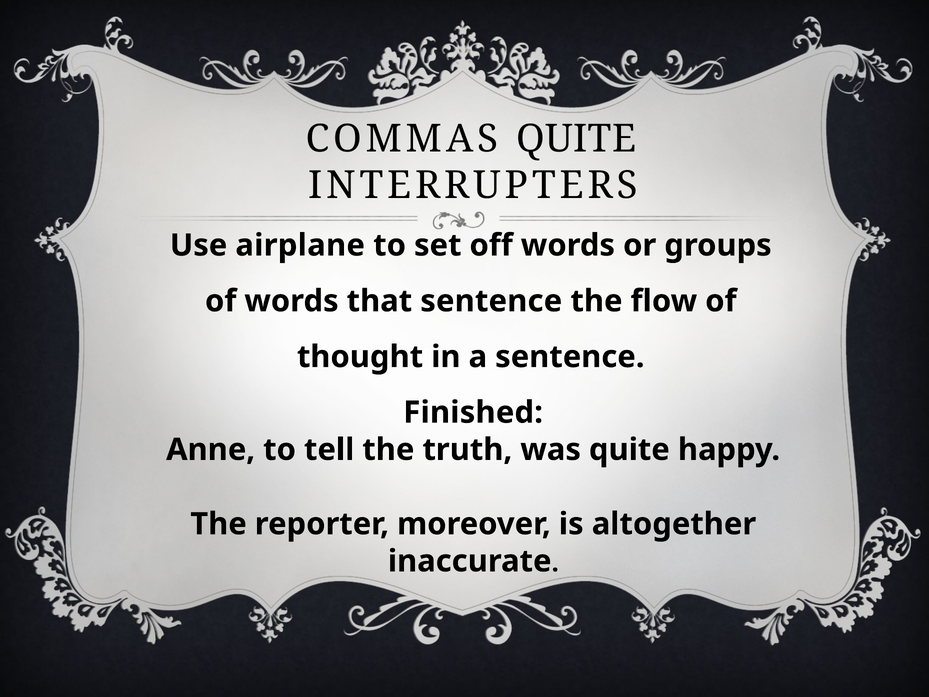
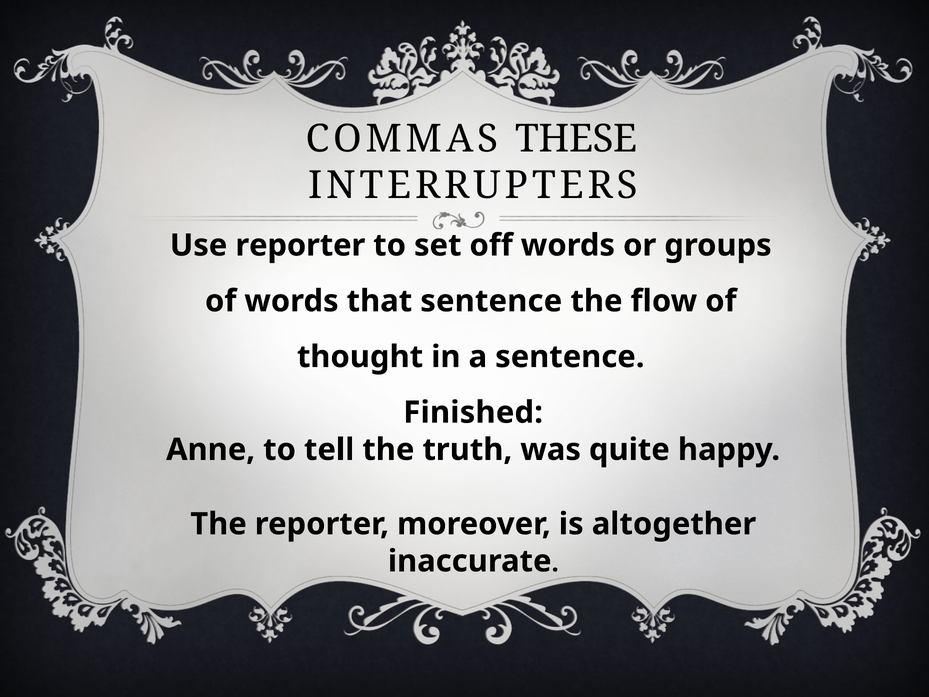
COMMAS QUITE: QUITE -> THESE (576, 139)
Use airplane: airplane -> reporter (300, 245)
